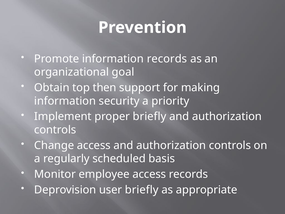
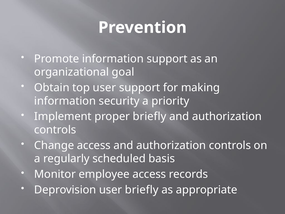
information records: records -> support (167, 59)
top then: then -> user (104, 88)
